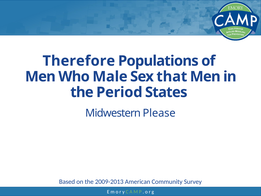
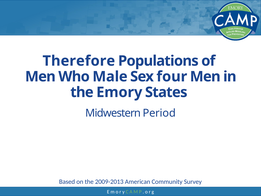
that: that -> four (172, 76)
Period: Period -> Emory (119, 92)
Please: Please -> Period (159, 113)
